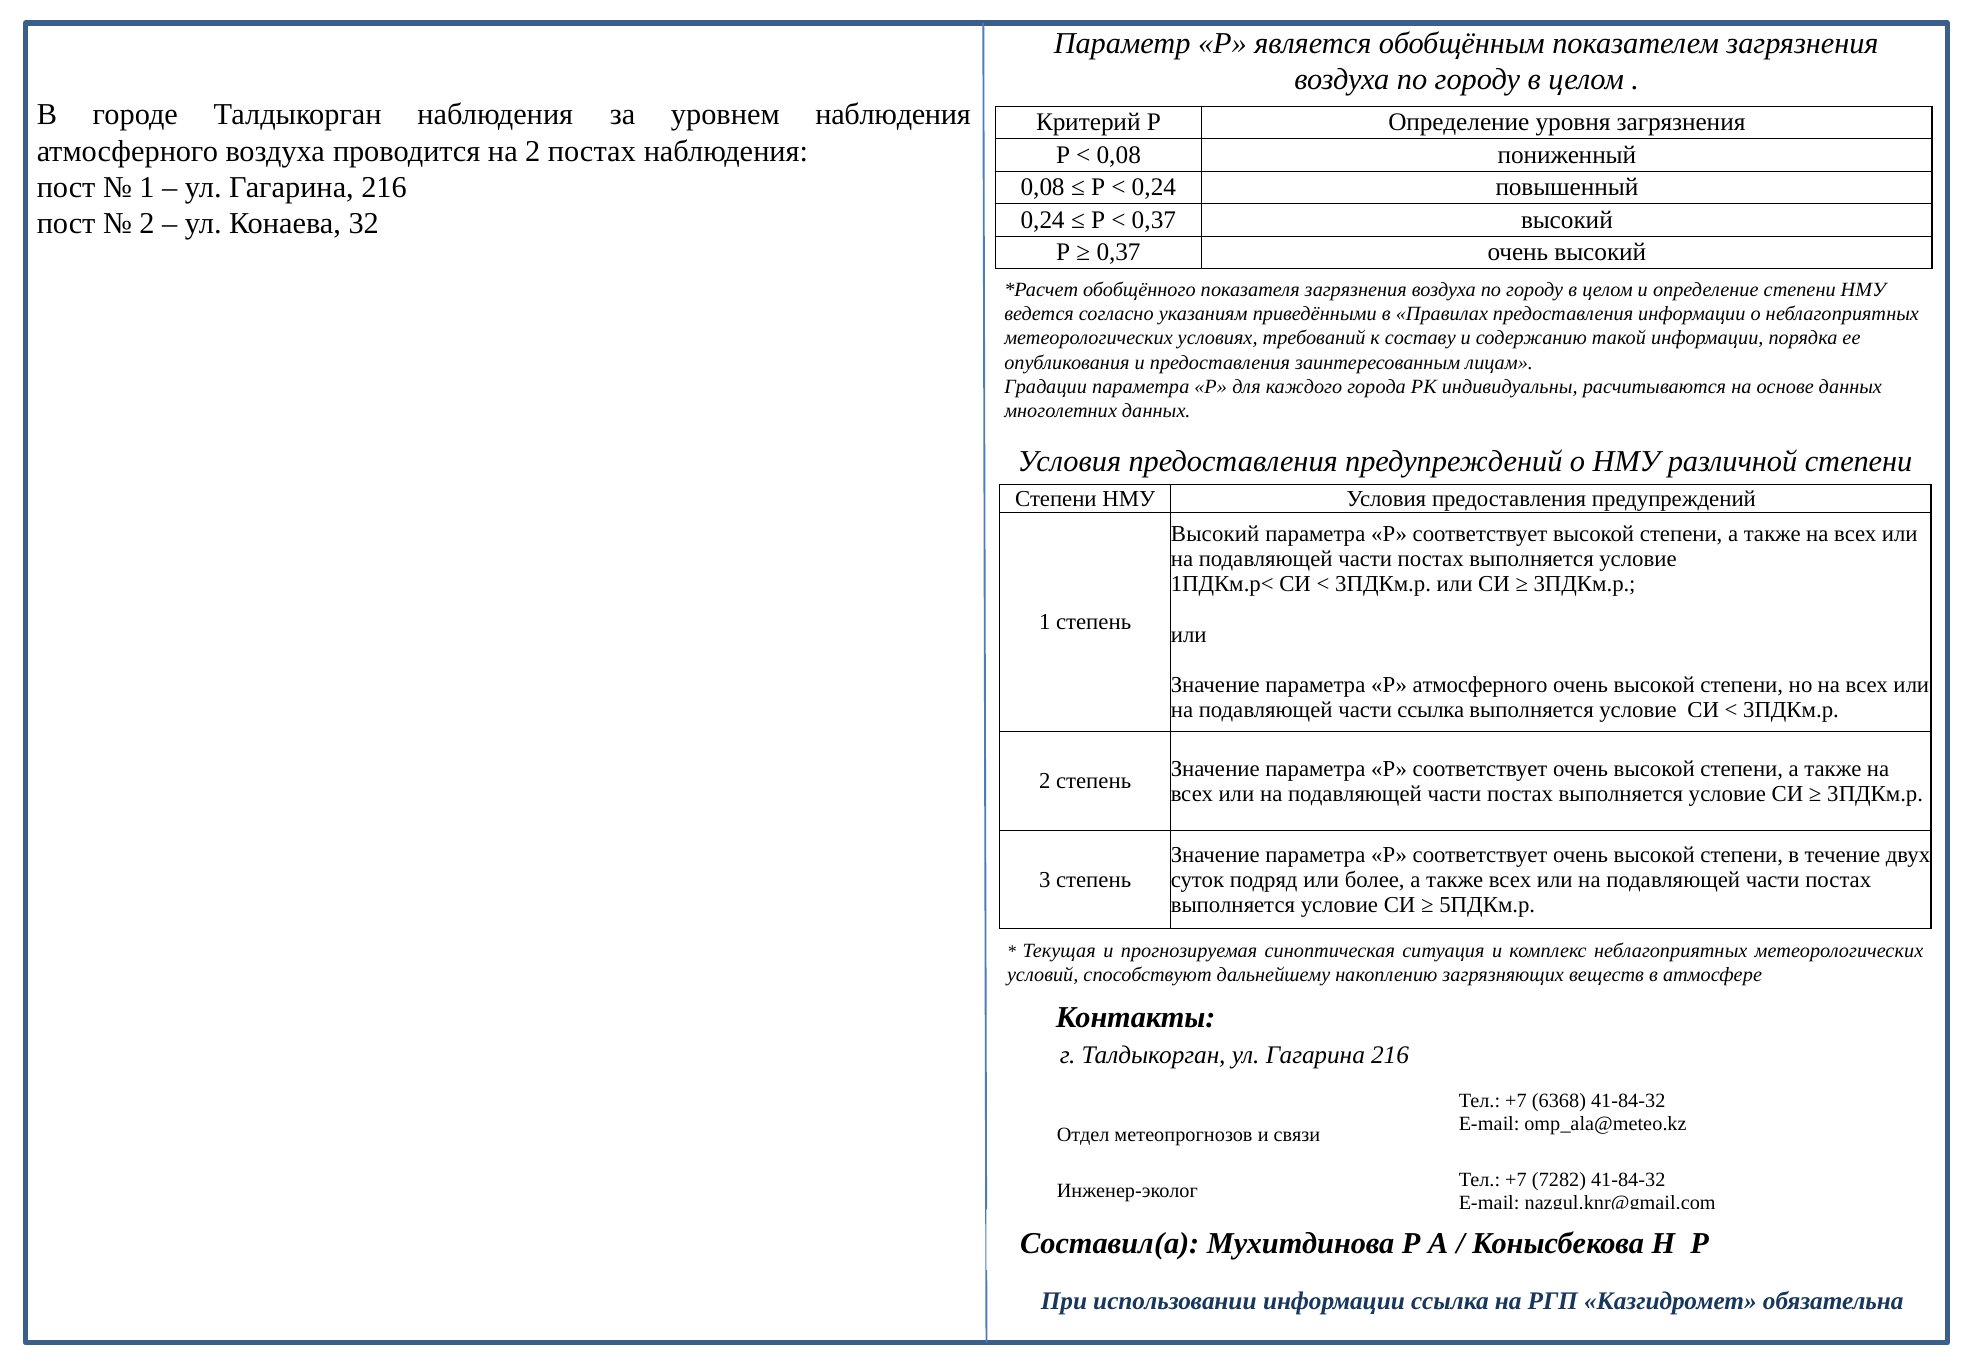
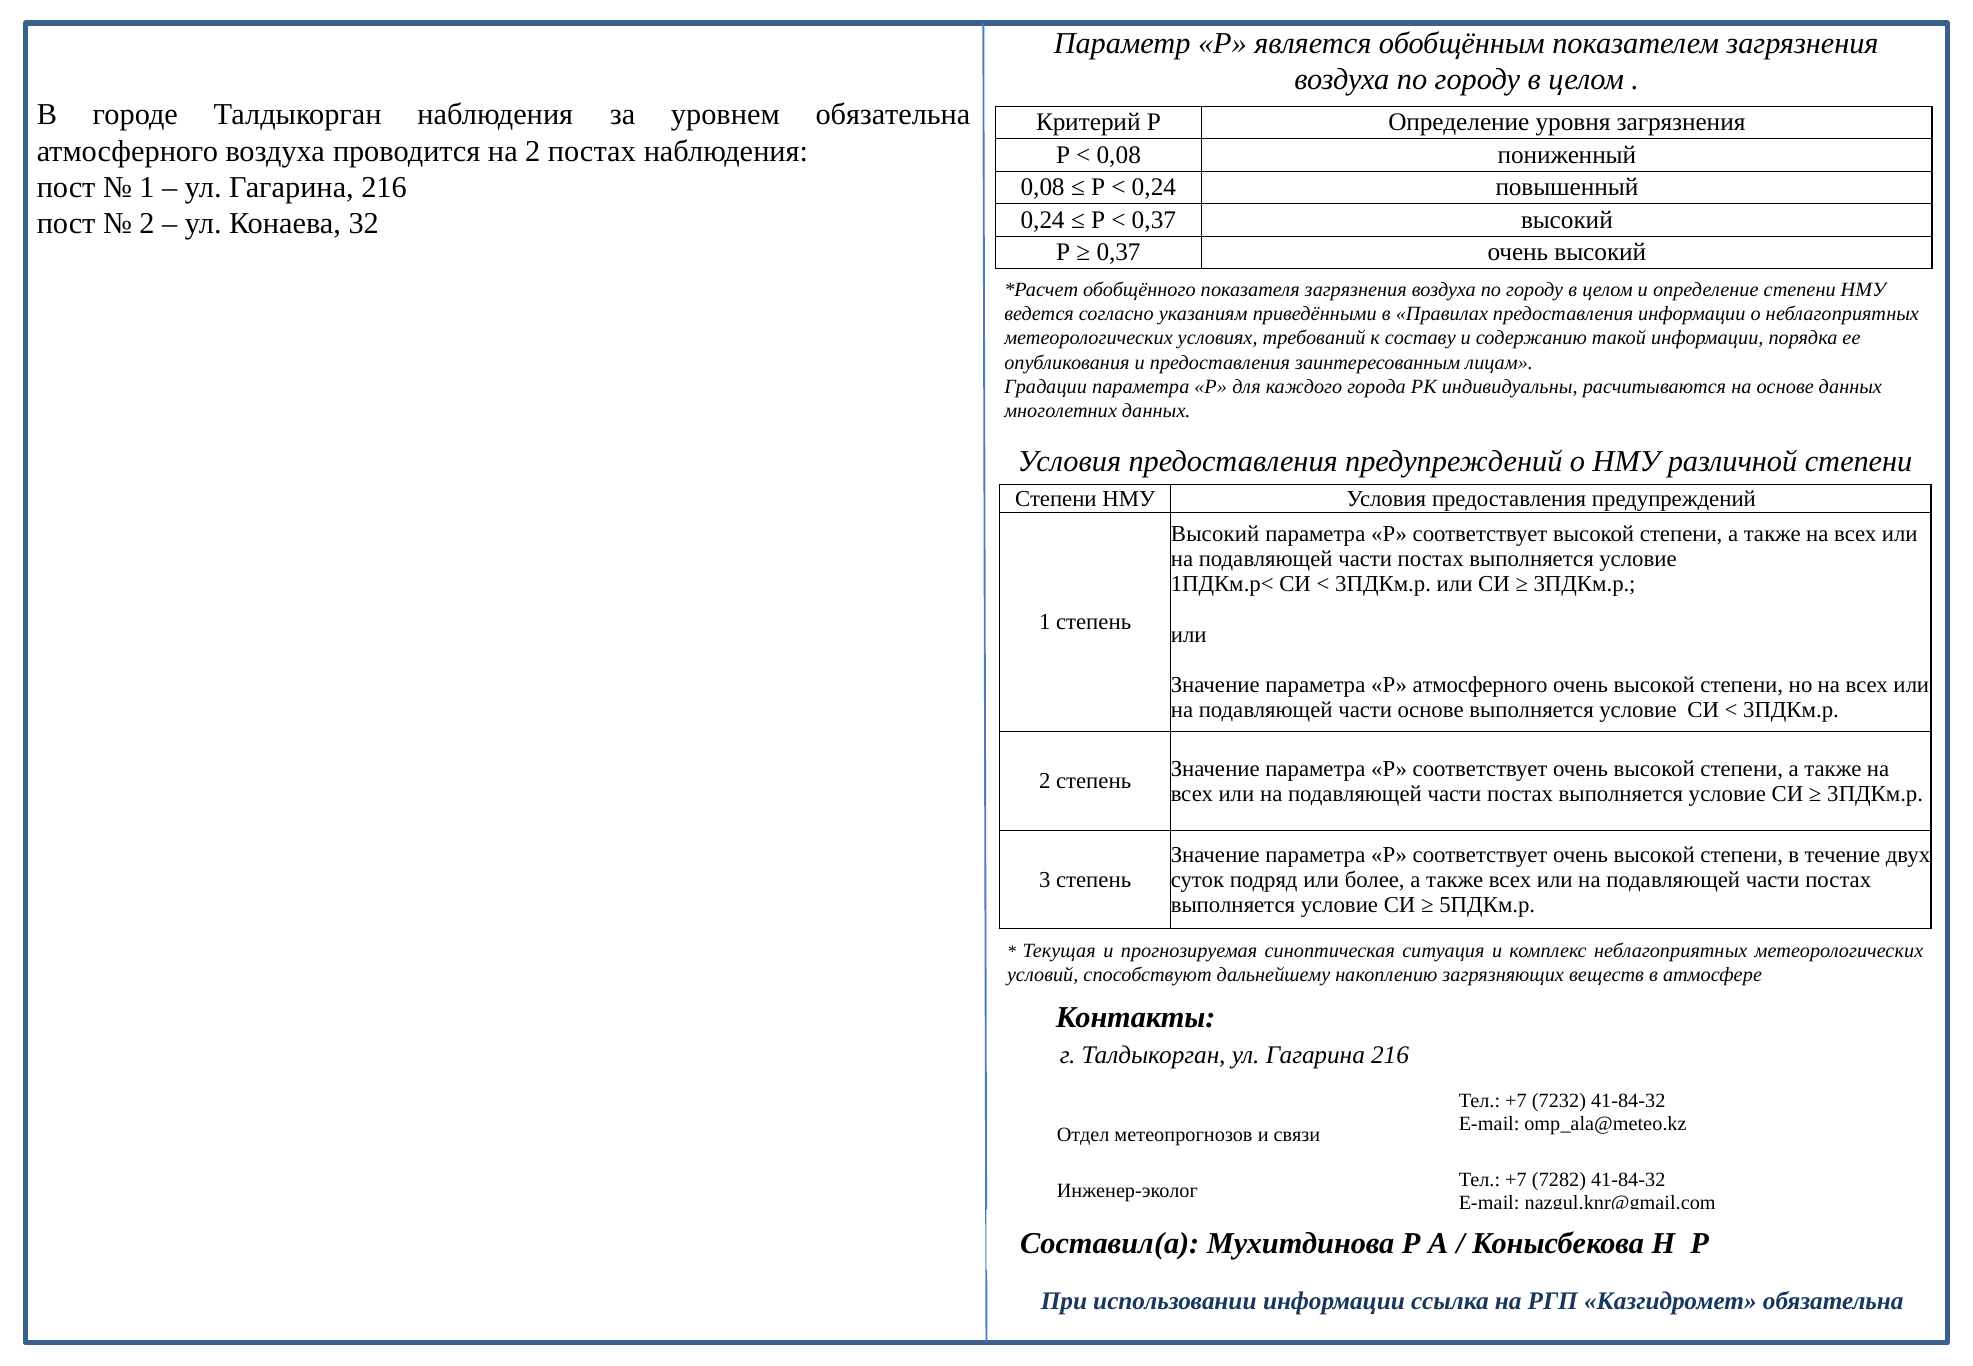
уровнем наблюдения: наблюдения -> обязательна (893, 115)
части ссылка: ссылка -> основе (1431, 710)
6368: 6368 -> 7232 (1559, 1101)
